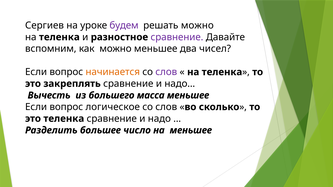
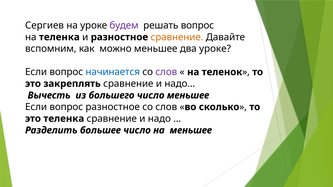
решать можно: можно -> вопрос (197, 25)
сравнение colour: purple -> orange (177, 37)
два чисел: чисел -> уроке (215, 49)
начинается colour: orange -> blue (113, 72)
теленка: теленка -> теленок (222, 72)
большего масса: масса -> число (151, 95)
вопрос логическое: логическое -> разностное (113, 107)
